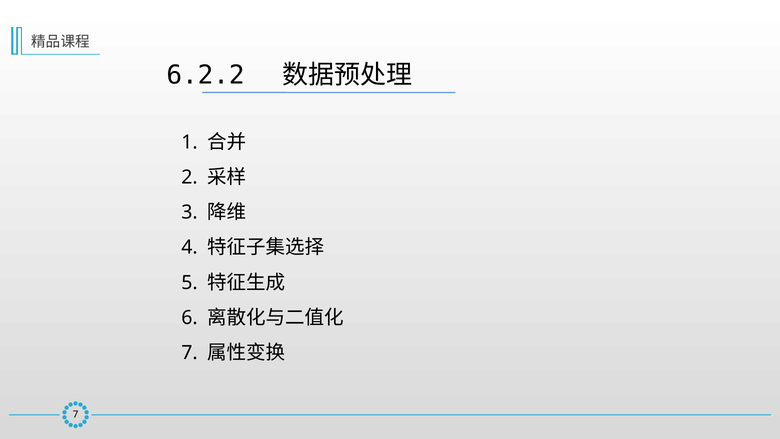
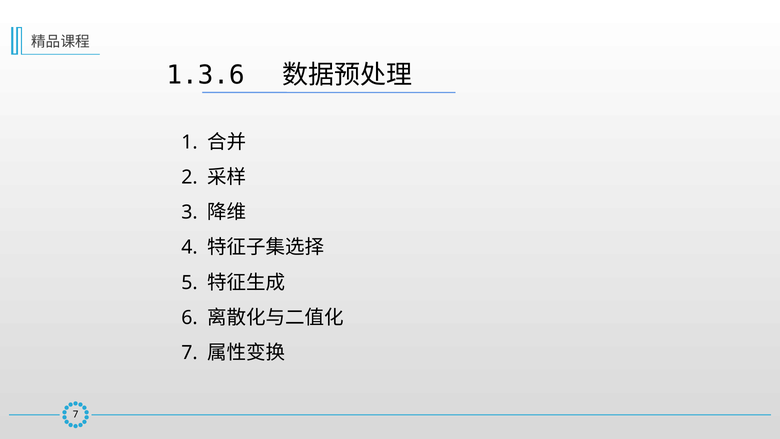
6.2.2: 6.2.2 -> 1.3.6 (206, 75)
